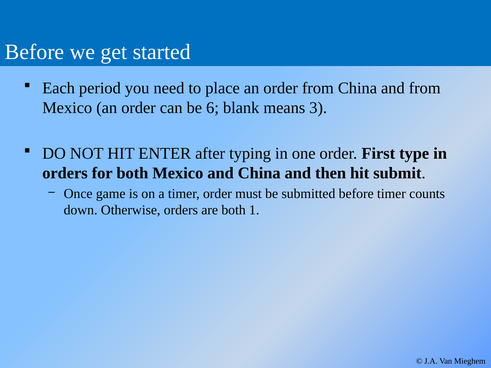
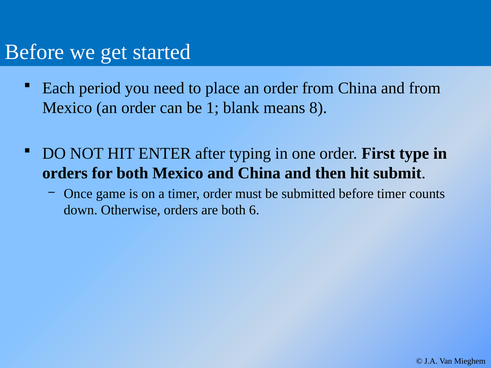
6: 6 -> 1 (213, 108)
3: 3 -> 8 (318, 108)
1: 1 -> 6 (254, 210)
